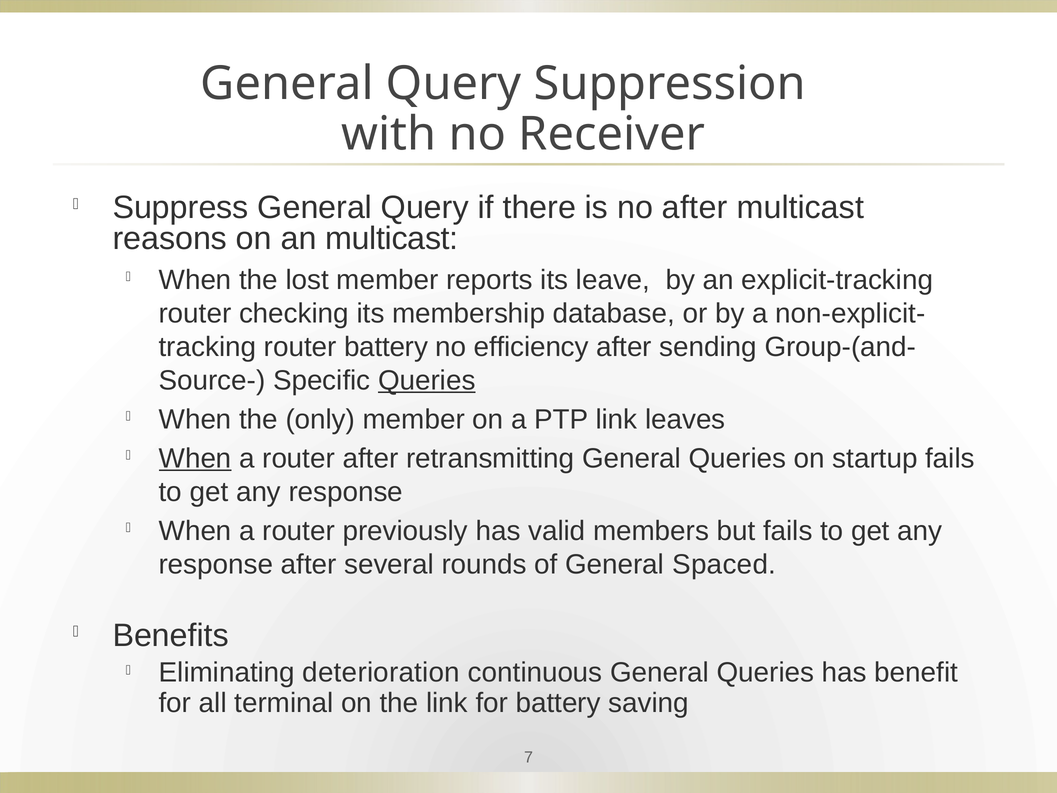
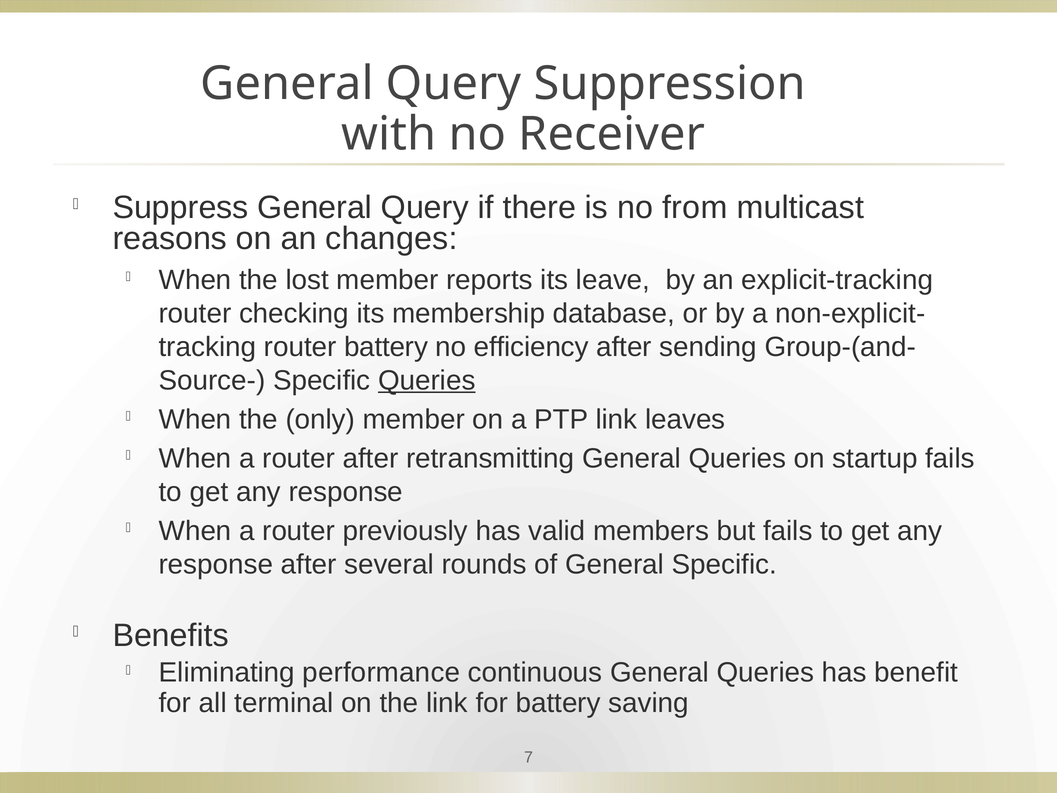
no after: after -> from (695, 208)
an multicast: multicast -> changes (391, 239)
When underline: present -> none (195, 458)
General Spaced: Spaced -> Specific (724, 564)
deterioration: deterioration -> performance (381, 673)
